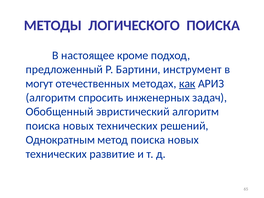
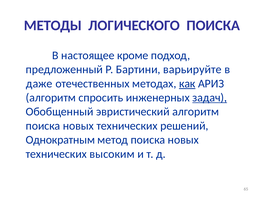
инструмент: инструмент -> варьируйте (192, 69)
могут: могут -> даже (39, 84)
задач underline: none -> present (210, 98)
развитие: развитие -> высоким (112, 154)
